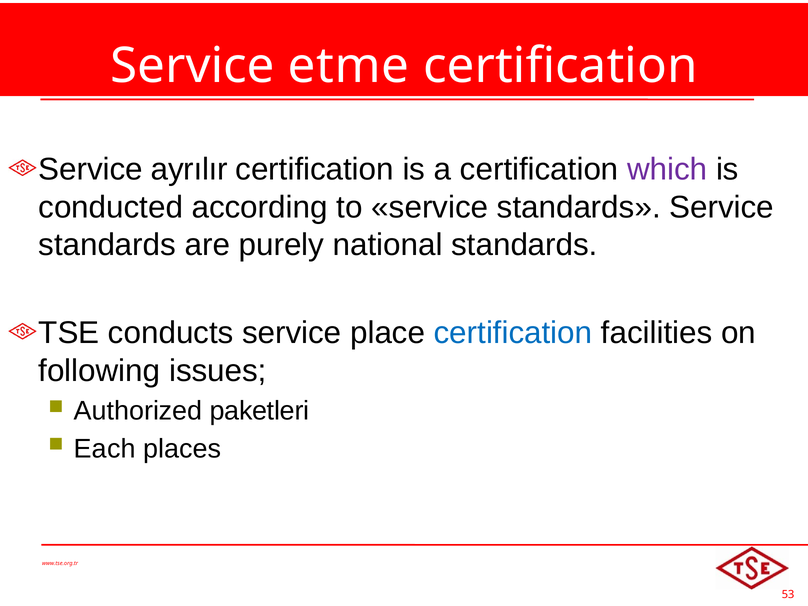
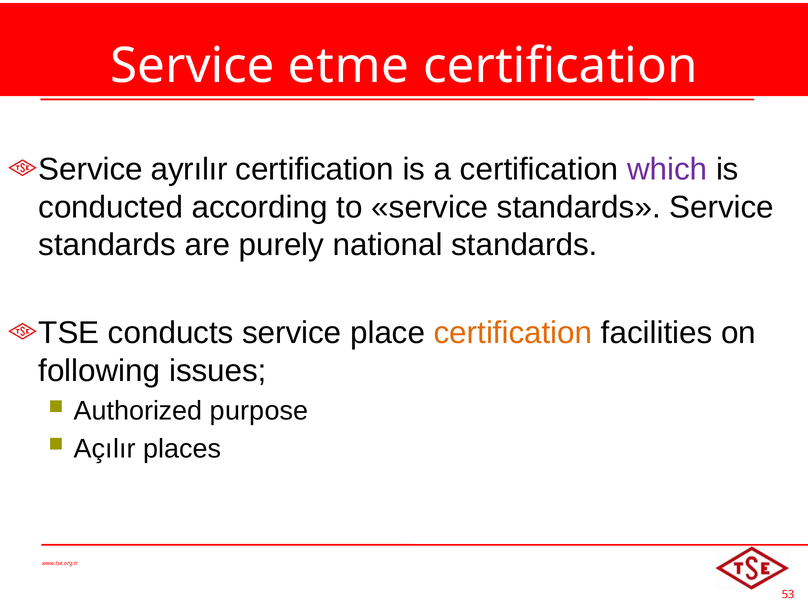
certification colour: blue -> orange (513, 333)
paketleri: paketleri -> purpose (259, 411)
Each: Each -> Açılır (105, 449)
